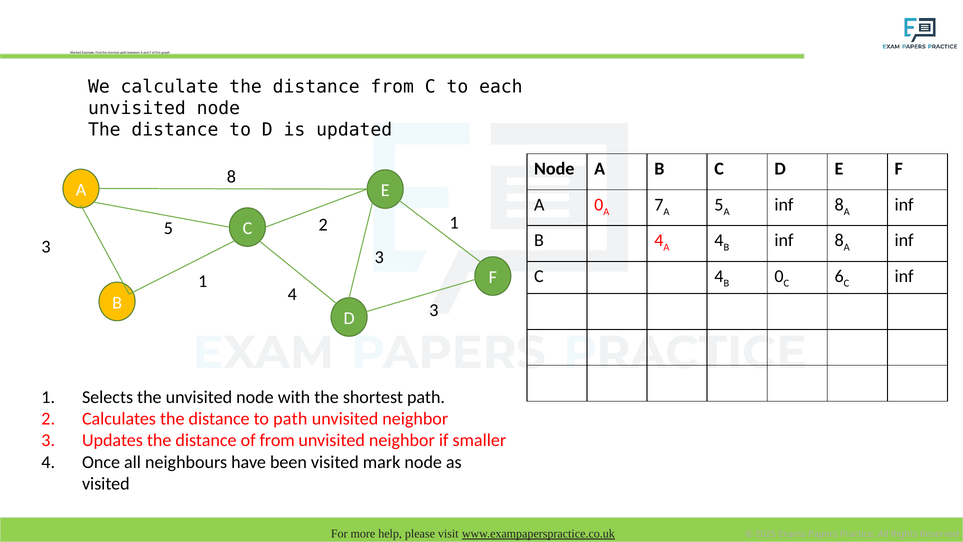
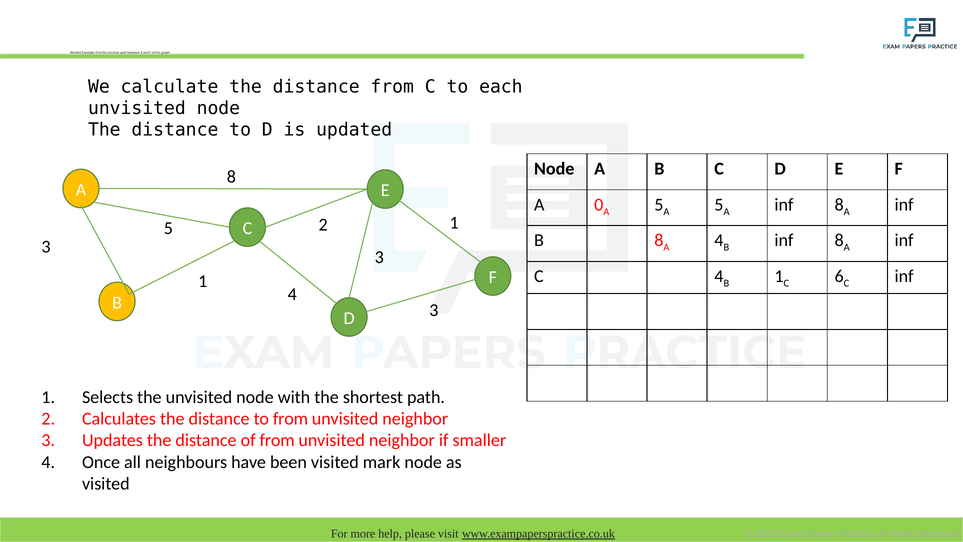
7: 7 -> 5 (659, 204)
B 4: 4 -> 8 (659, 240)
B 0: 0 -> 1 (779, 276)
to path: path -> from (290, 418)
